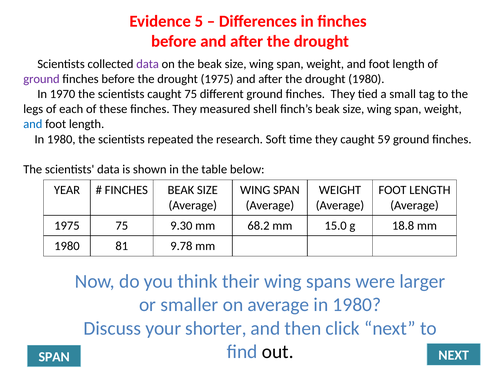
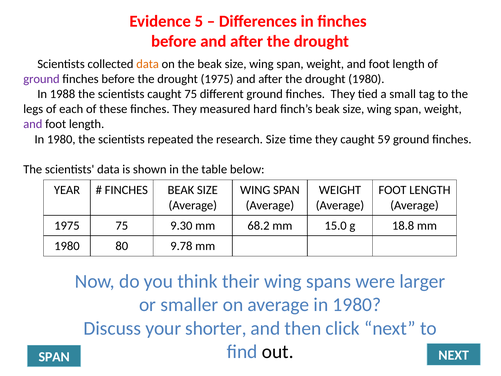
data colour: purple -> orange (148, 64)
1970: 1970 -> 1988 (63, 94)
shell: shell -> hard (265, 109)
and colour: blue -> purple (33, 124)
research Soft: Soft -> Size (276, 139)
81: 81 -> 80 (122, 246)
